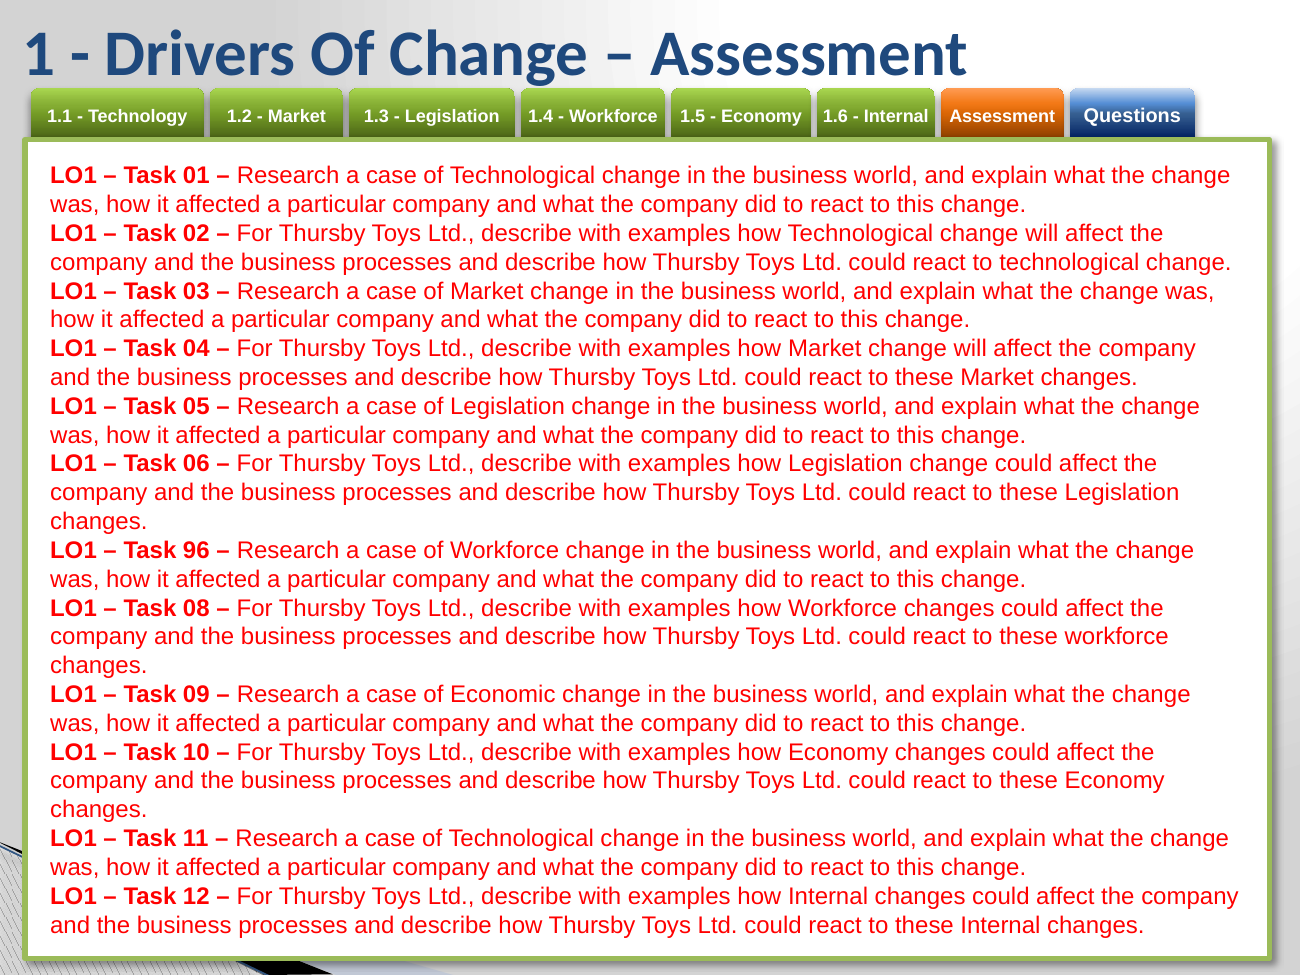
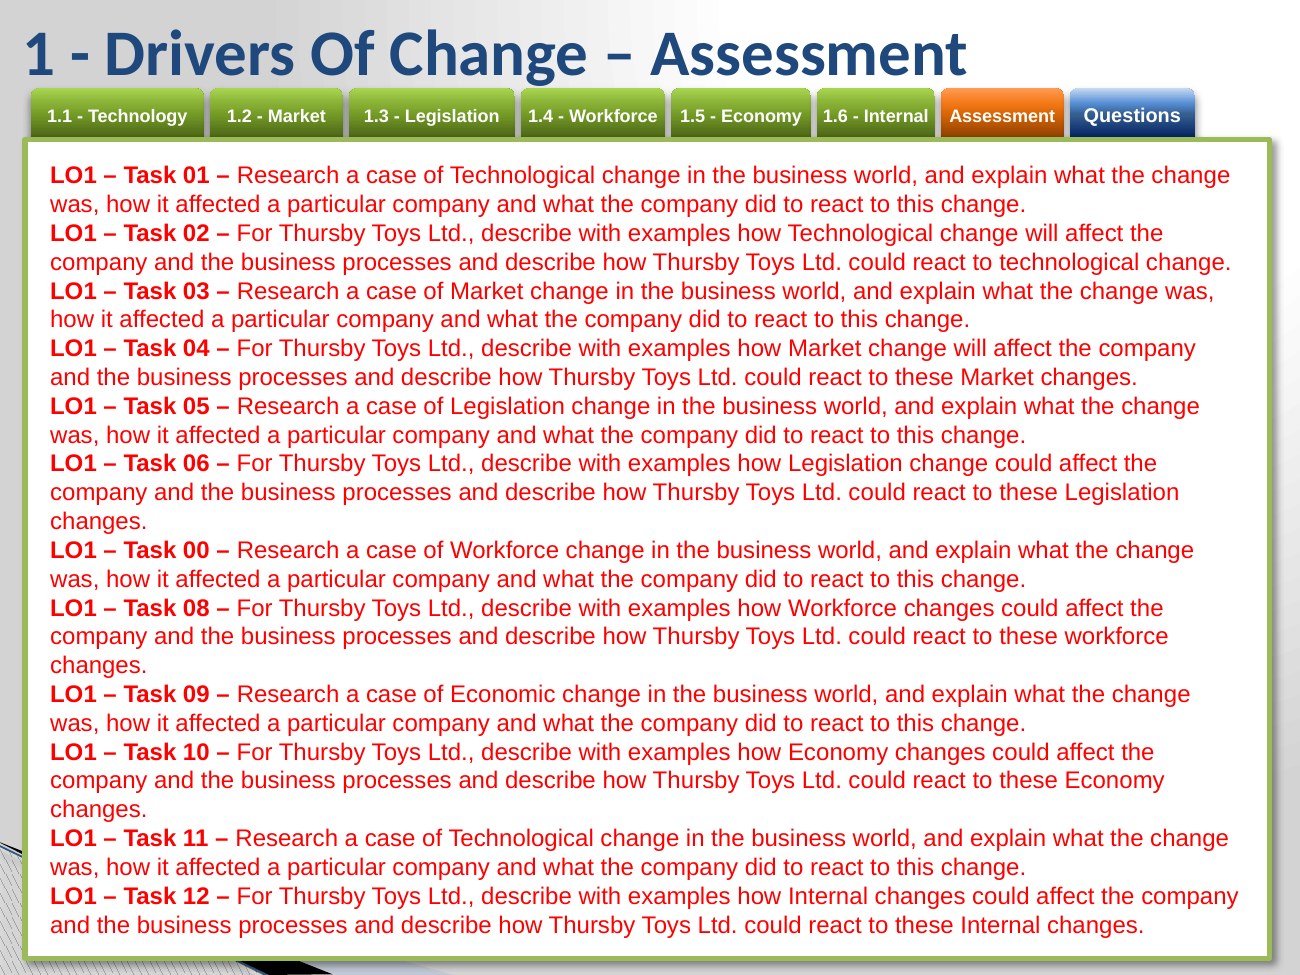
96: 96 -> 00 (196, 551)
